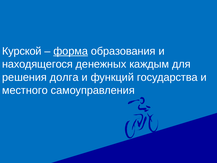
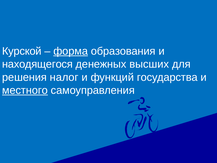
каждым: каждым -> высших (149, 64)
долга: долга -> налог (64, 77)
местного underline: none -> present (25, 90)
